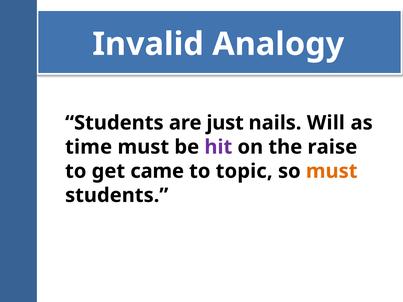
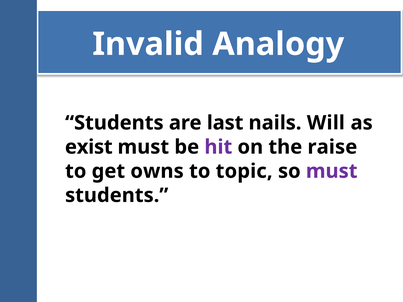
just: just -> last (225, 123)
time: time -> exist (89, 147)
came: came -> owns (157, 171)
must colour: orange -> purple (332, 171)
